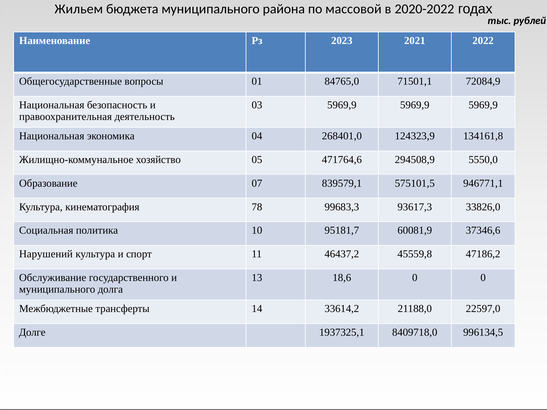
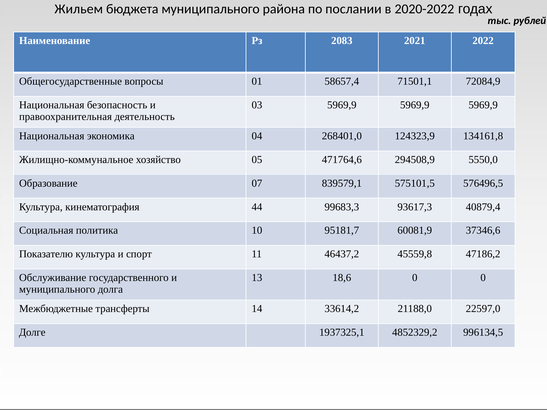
массовой: массовой -> послании (353, 9)
2023: 2023 -> 2083 (342, 41)
84765,0: 84765,0 -> 58657,4 (342, 81)
946771,1: 946771,1 -> 576496,5 (483, 183)
78: 78 -> 44 (257, 207)
33826,0: 33826,0 -> 40879,4 (483, 207)
Нарушений: Нарушений -> Показателю (46, 254)
8409718,0: 8409718,0 -> 4852329,2 (415, 333)
